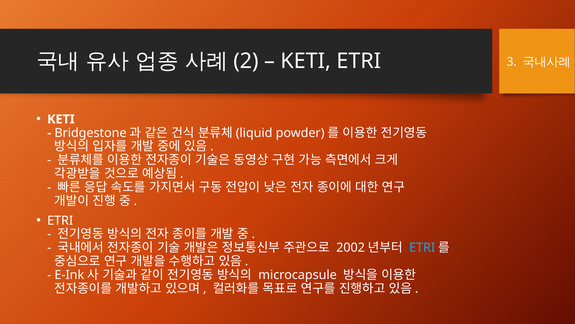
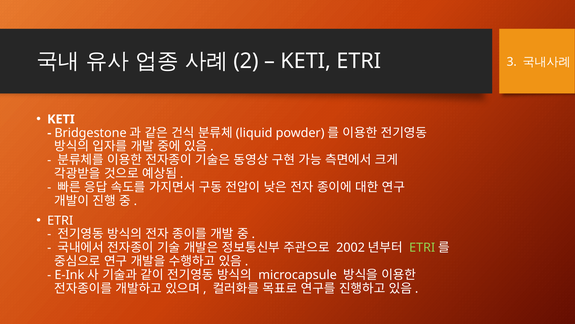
ETRI colour: light blue -> light green (422, 247)
